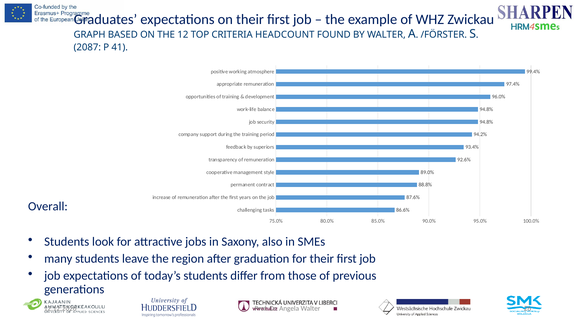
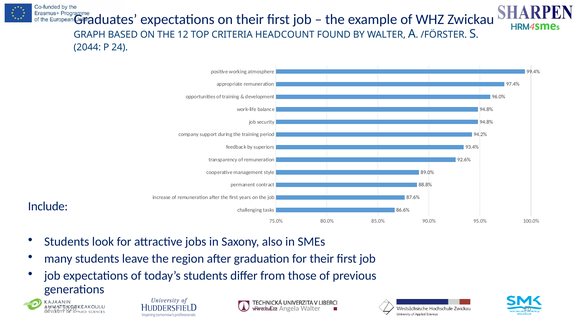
2087: 2087 -> 2044 (87, 48)
41: 41 -> 24 (120, 48)
Overall: Overall -> Include (48, 207)
